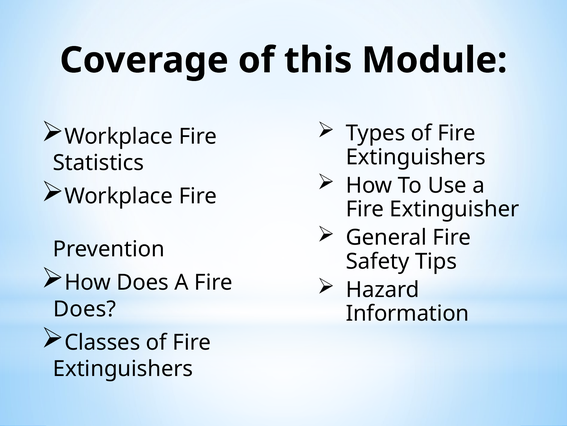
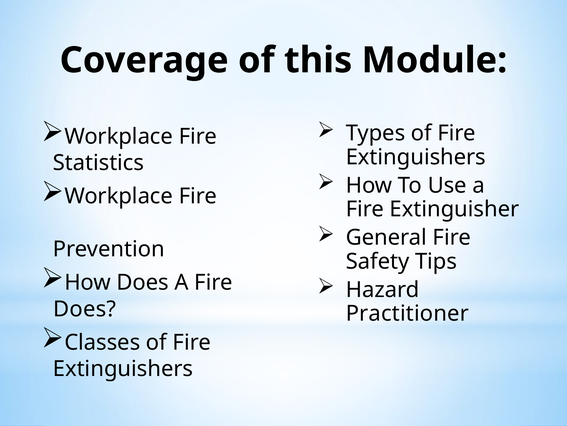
Information: Information -> Practitioner (407, 313)
